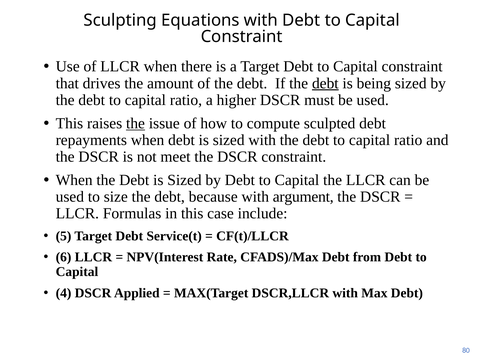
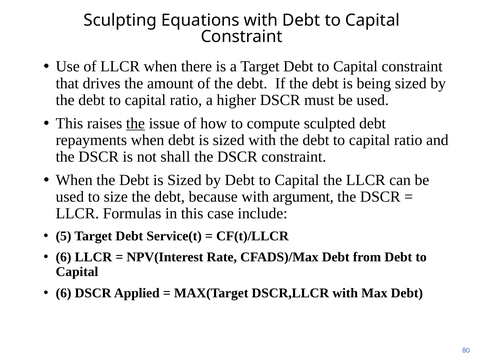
debt underline: present -> none (325, 83)
meet: meet -> shall (175, 157)
4: 4 -> 6 (64, 293)
